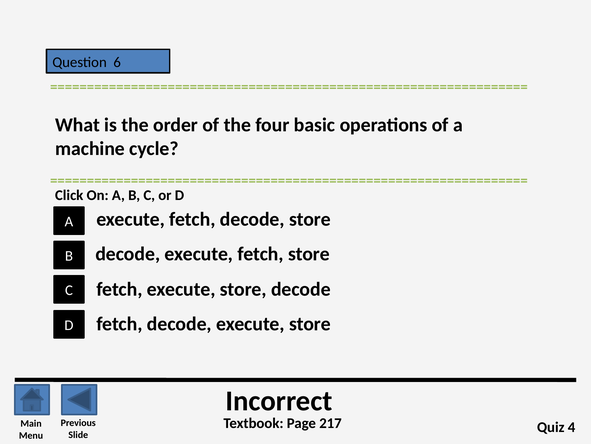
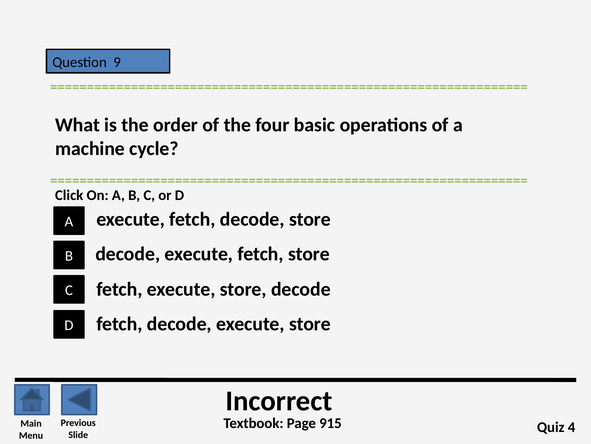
6: 6 -> 9 (117, 62)
217: 217 -> 915 (330, 422)
